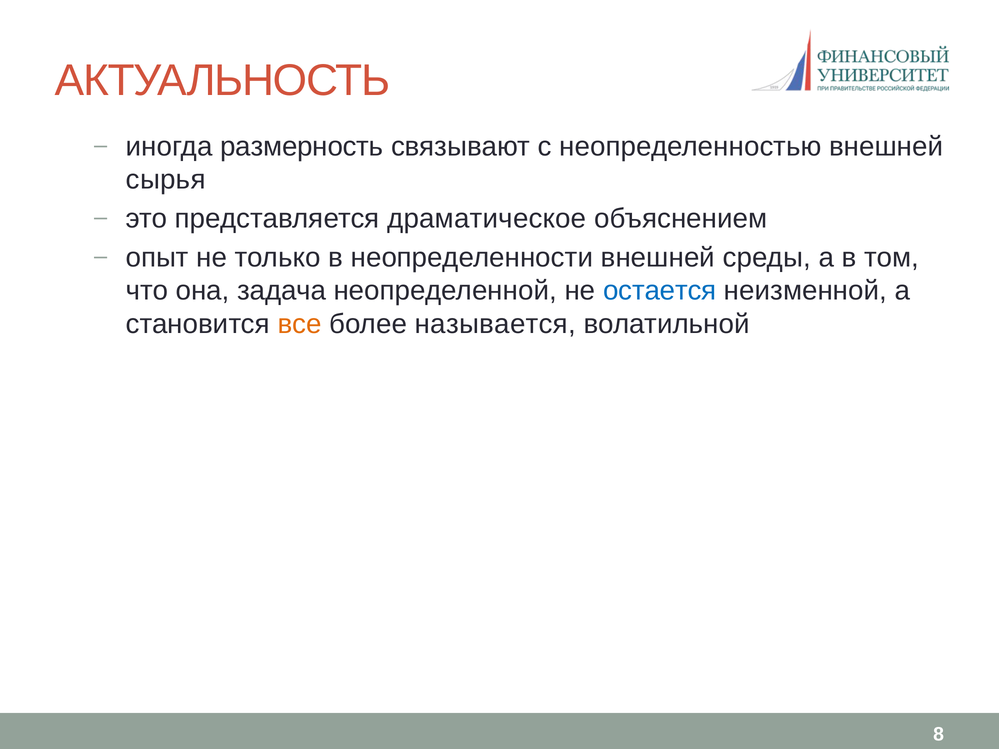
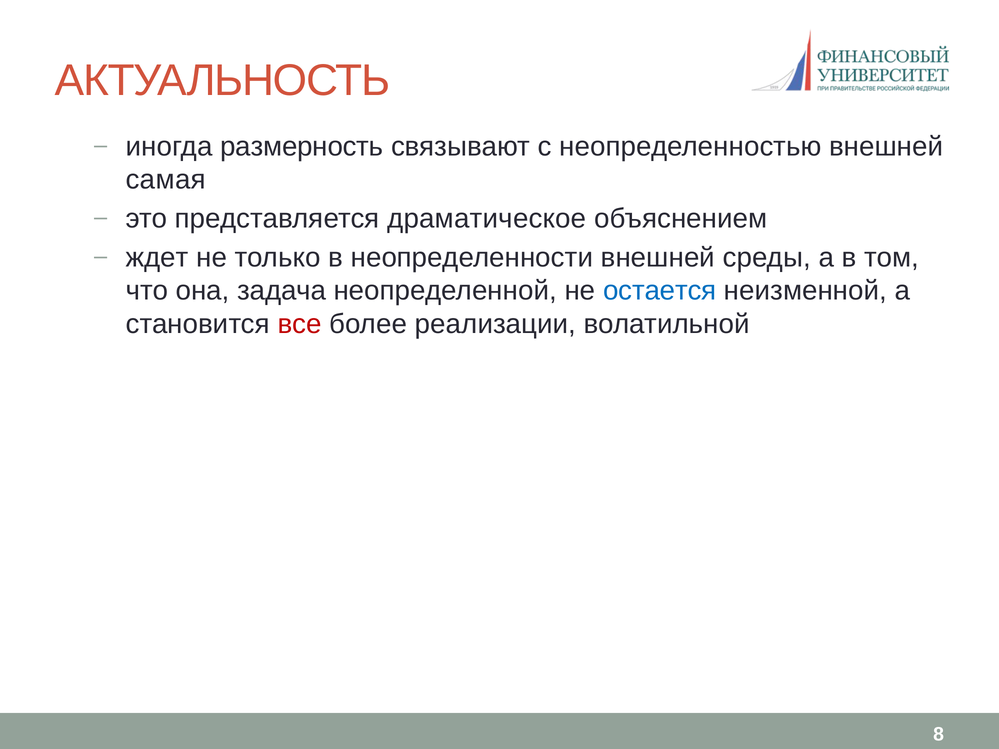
сырья: сырья -> самая (166, 180)
опыт: опыт -> ждет (157, 258)
все colour: orange -> red (300, 324)
называется: называется -> реализации (495, 324)
